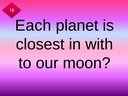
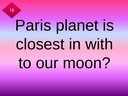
Each: Each -> Paris (33, 26)
